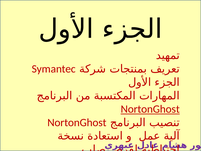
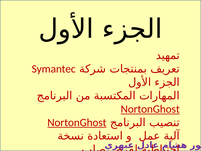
NortonGhost underline: none -> present (77, 122)
